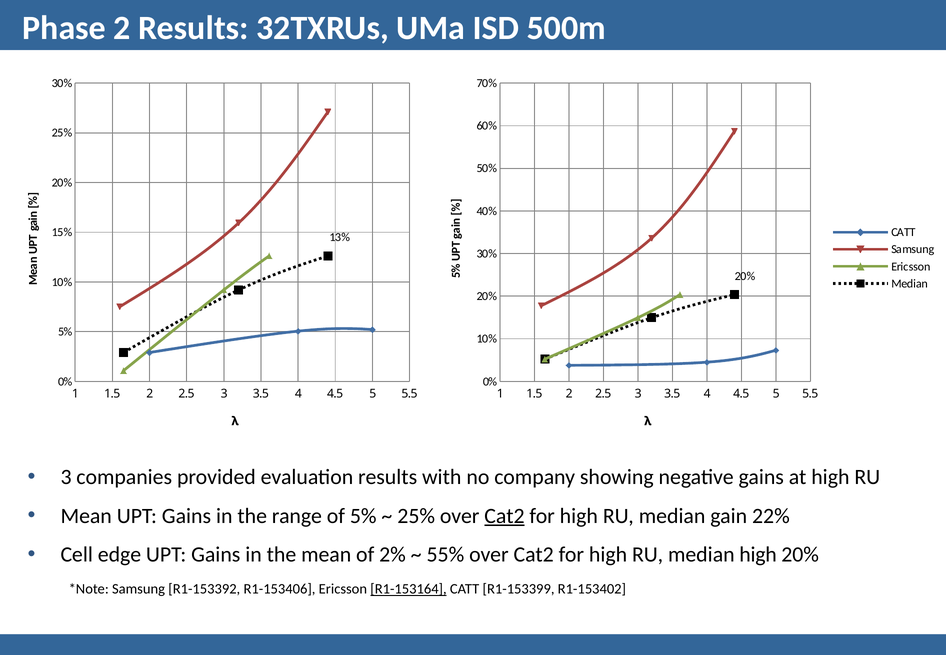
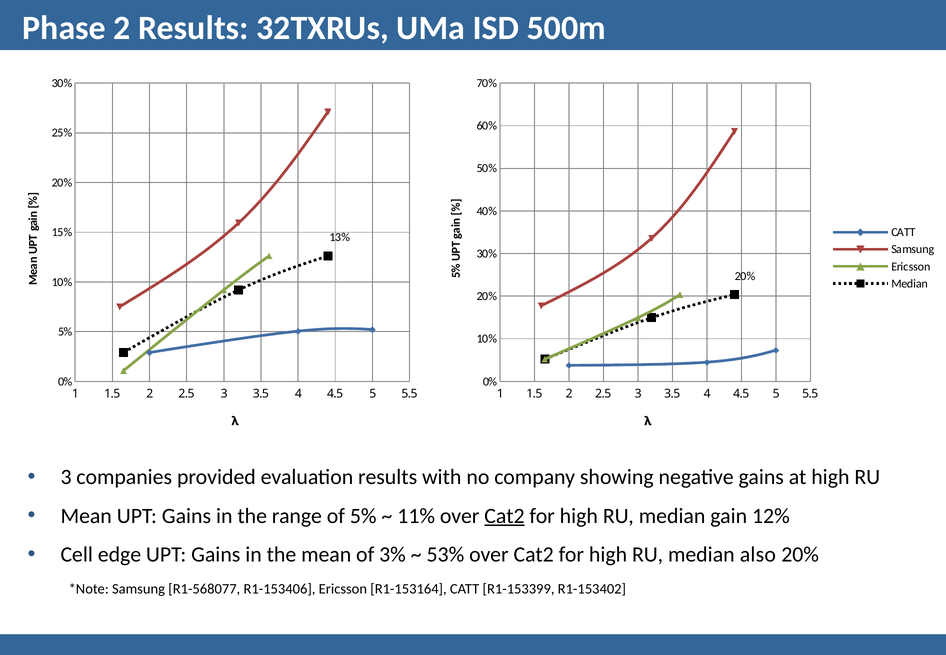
25%: 25% -> 11% (416, 516)
22%: 22% -> 12% (771, 516)
2%: 2% -> 3% (392, 554)
55%: 55% -> 53% (445, 554)
median high: high -> also (758, 554)
R1-153392: R1-153392 -> R1-568077 (204, 589)
R1-153164 underline: present -> none (408, 589)
